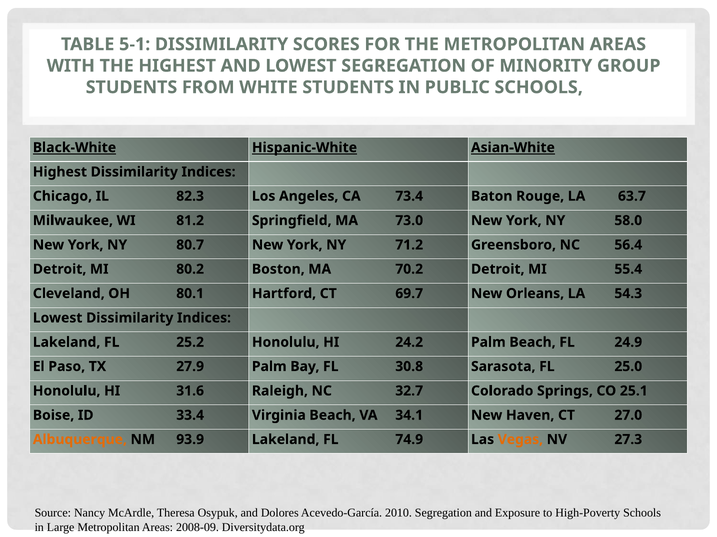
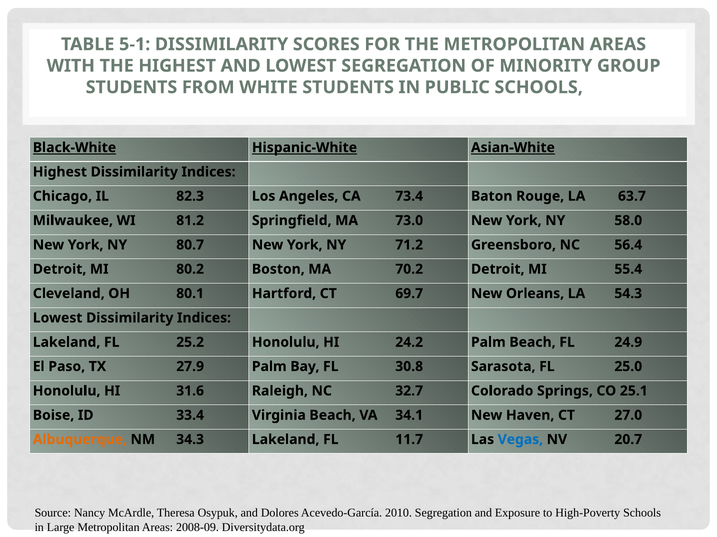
93.9: 93.9 -> 34.3 (190, 440)
74.9: 74.9 -> 11.7 (409, 440)
Vegas colour: orange -> blue (520, 440)
27.3: 27.3 -> 20.7 (628, 440)
